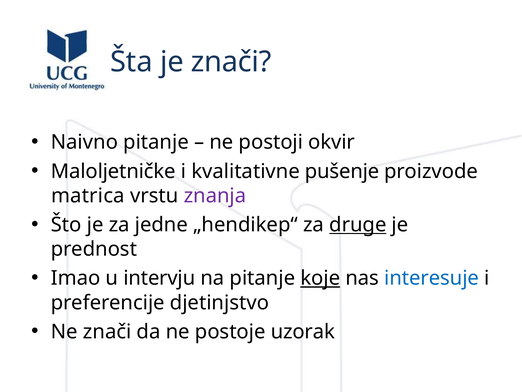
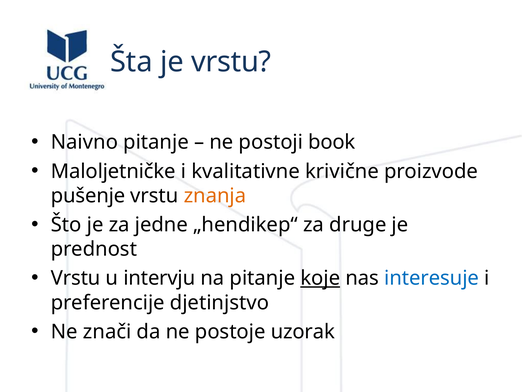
je znači: znači -> vrstu (231, 62)
okvir: okvir -> book (332, 142)
pušenje: pušenje -> krivične (342, 171)
matrica: matrica -> pušenje (88, 195)
znanja colour: purple -> orange (215, 195)
druge underline: present -> none (358, 225)
Imao: Imao -> Vrstu (76, 278)
